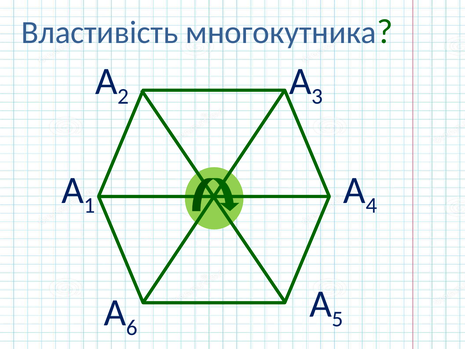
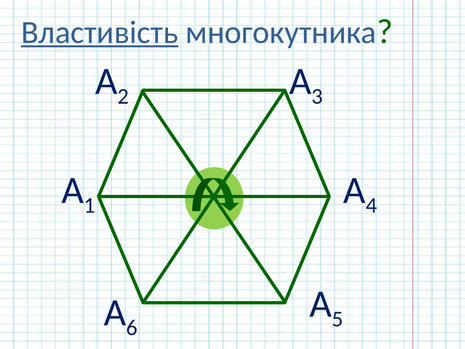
Властивість underline: none -> present (100, 32)
